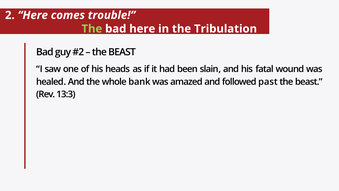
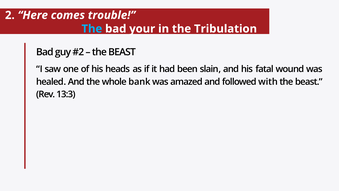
The colour: light green -> light blue (92, 29)
bad here: here -> your (142, 29)
past: past -> with (268, 82)
